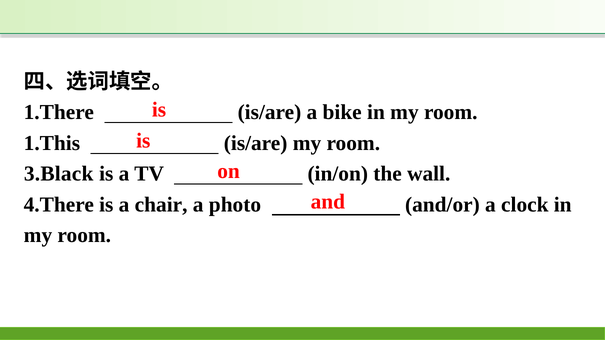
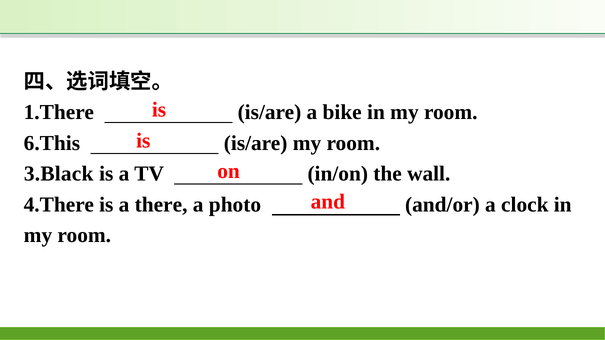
1.This: 1.This -> 6.This (52, 143)
chair: chair -> there (161, 205)
